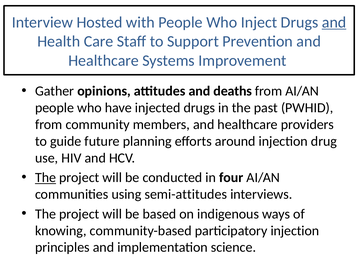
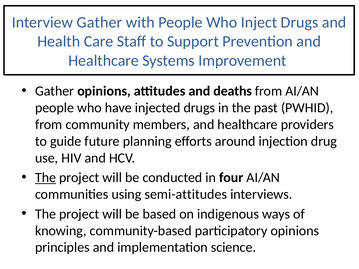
Interview Hosted: Hosted -> Gather (99, 22)
and underline: present -> none (334, 22)
participatory injection: injection -> opinions (295, 231)
